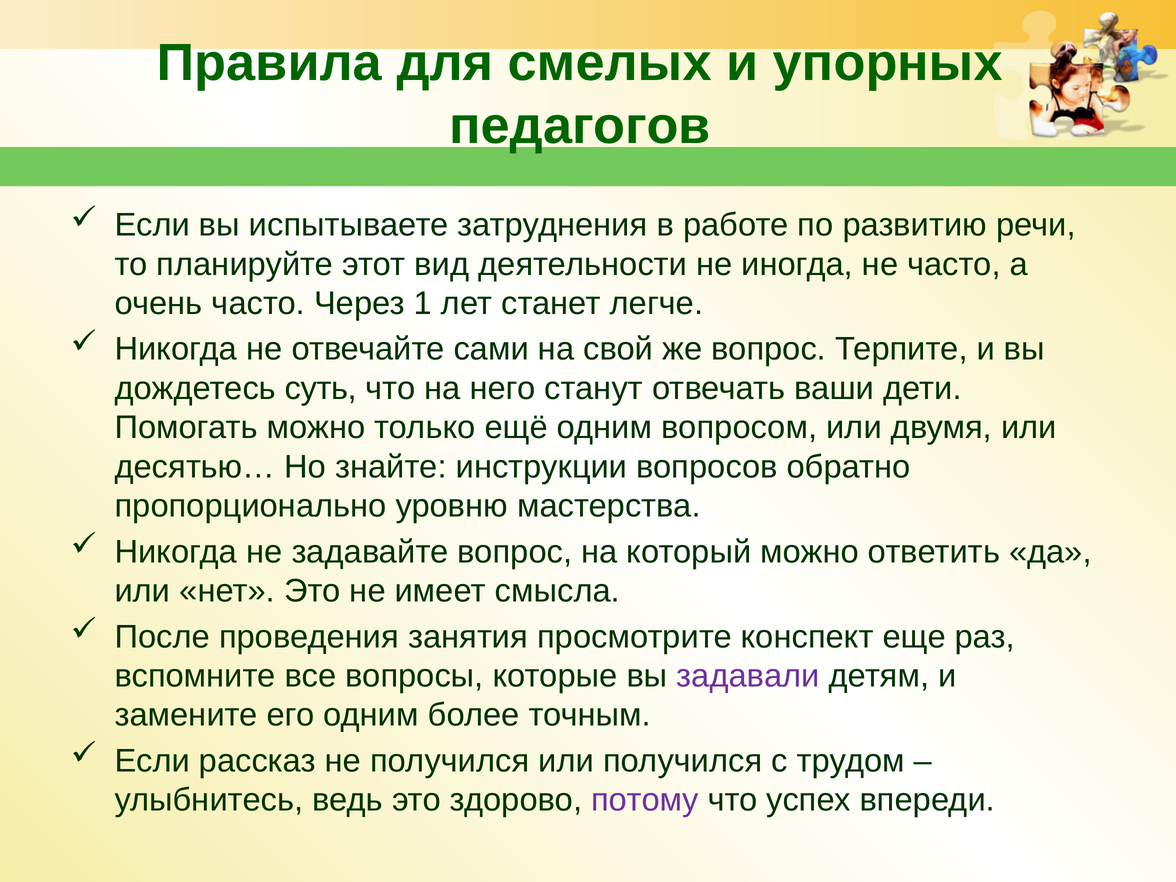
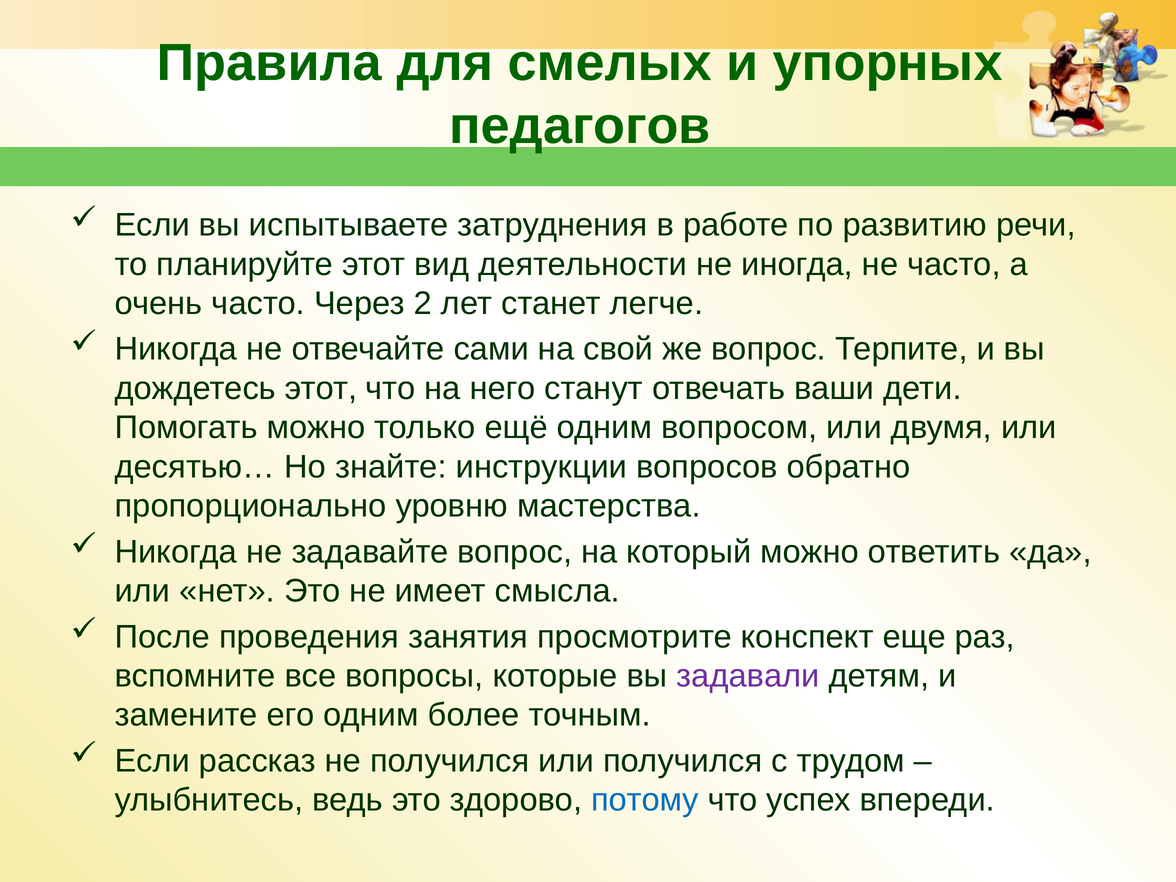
1: 1 -> 2 (423, 303)
дождетесь суть: суть -> этот (321, 388)
потому colour: purple -> blue (645, 800)
